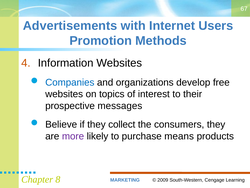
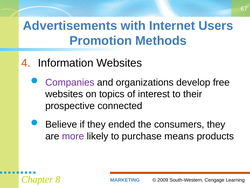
Companies colour: blue -> purple (70, 82)
messages: messages -> connected (120, 106)
collect: collect -> ended (122, 124)
